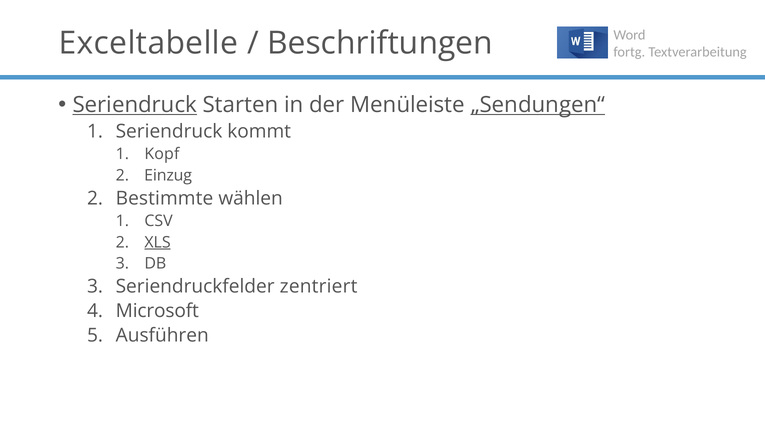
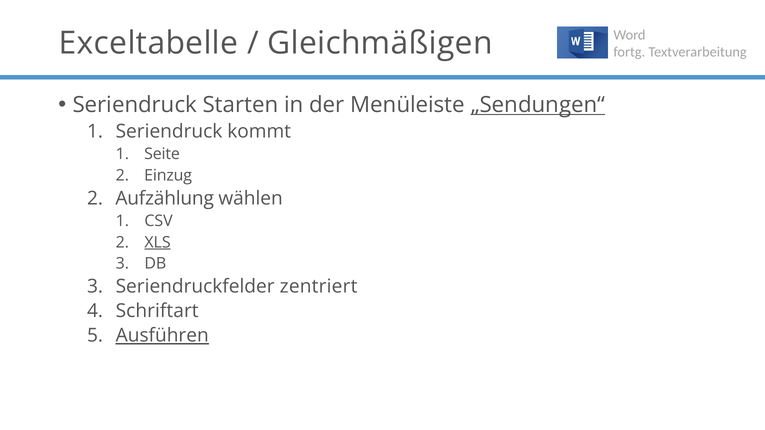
Beschriftungen: Beschriftungen -> Gleichmäßigen (380, 43)
Seriendruck underline: present -> none (135, 105)
Kopf: Kopf -> Seite (162, 154)
Bestimmte: Bestimmte -> Aufzählung (165, 198)
Microsoft: Microsoft -> Schriftart (157, 311)
Ausführen underline: none -> present (162, 336)
